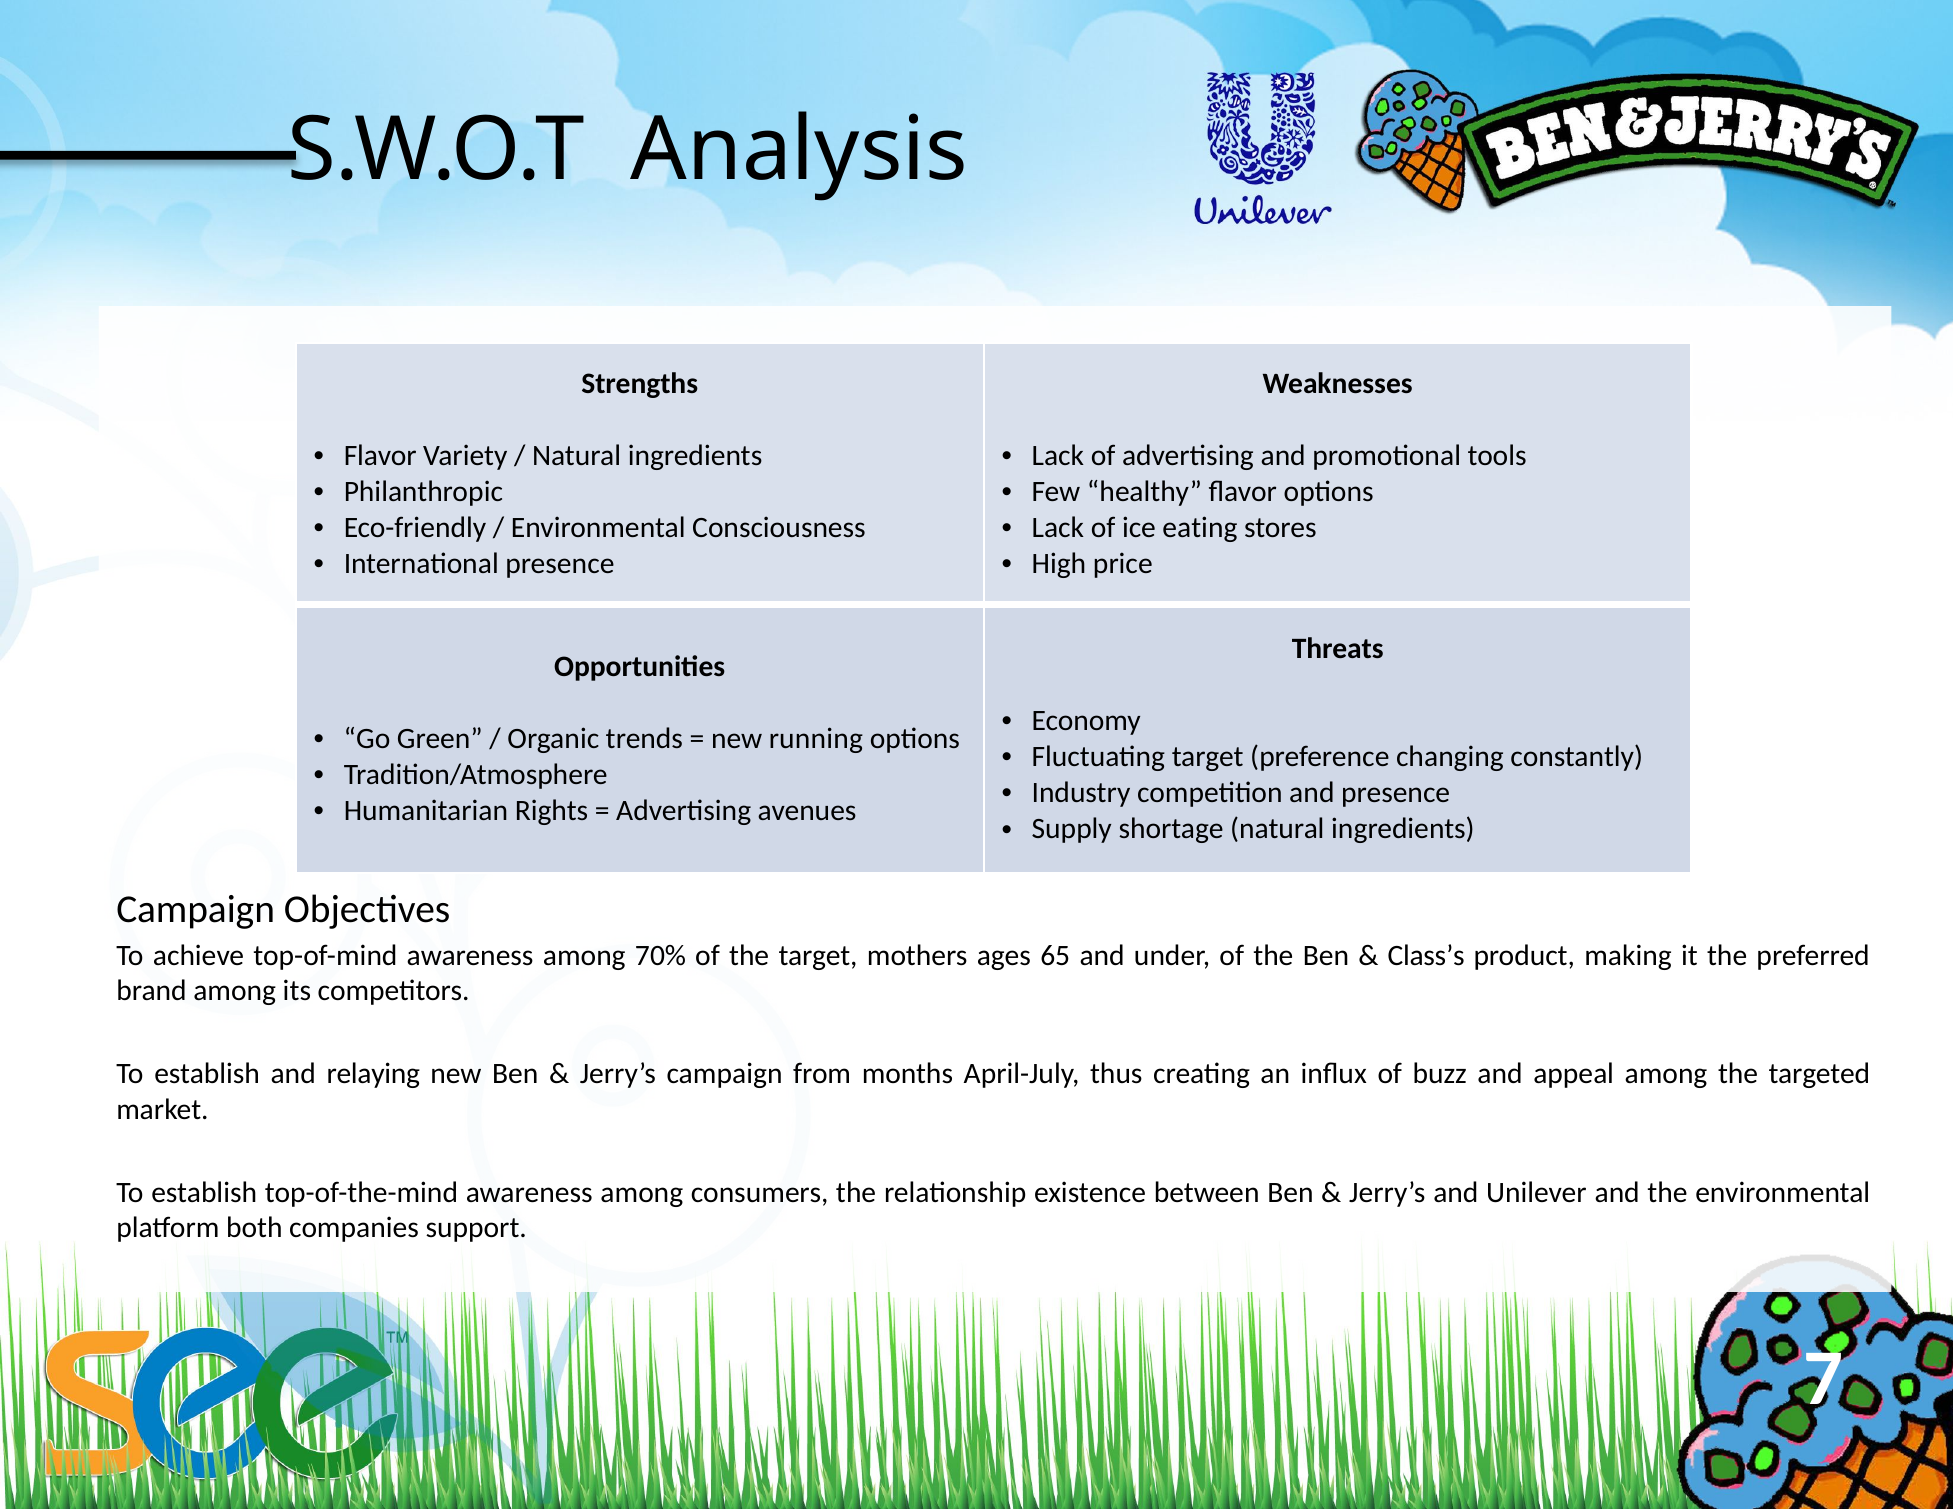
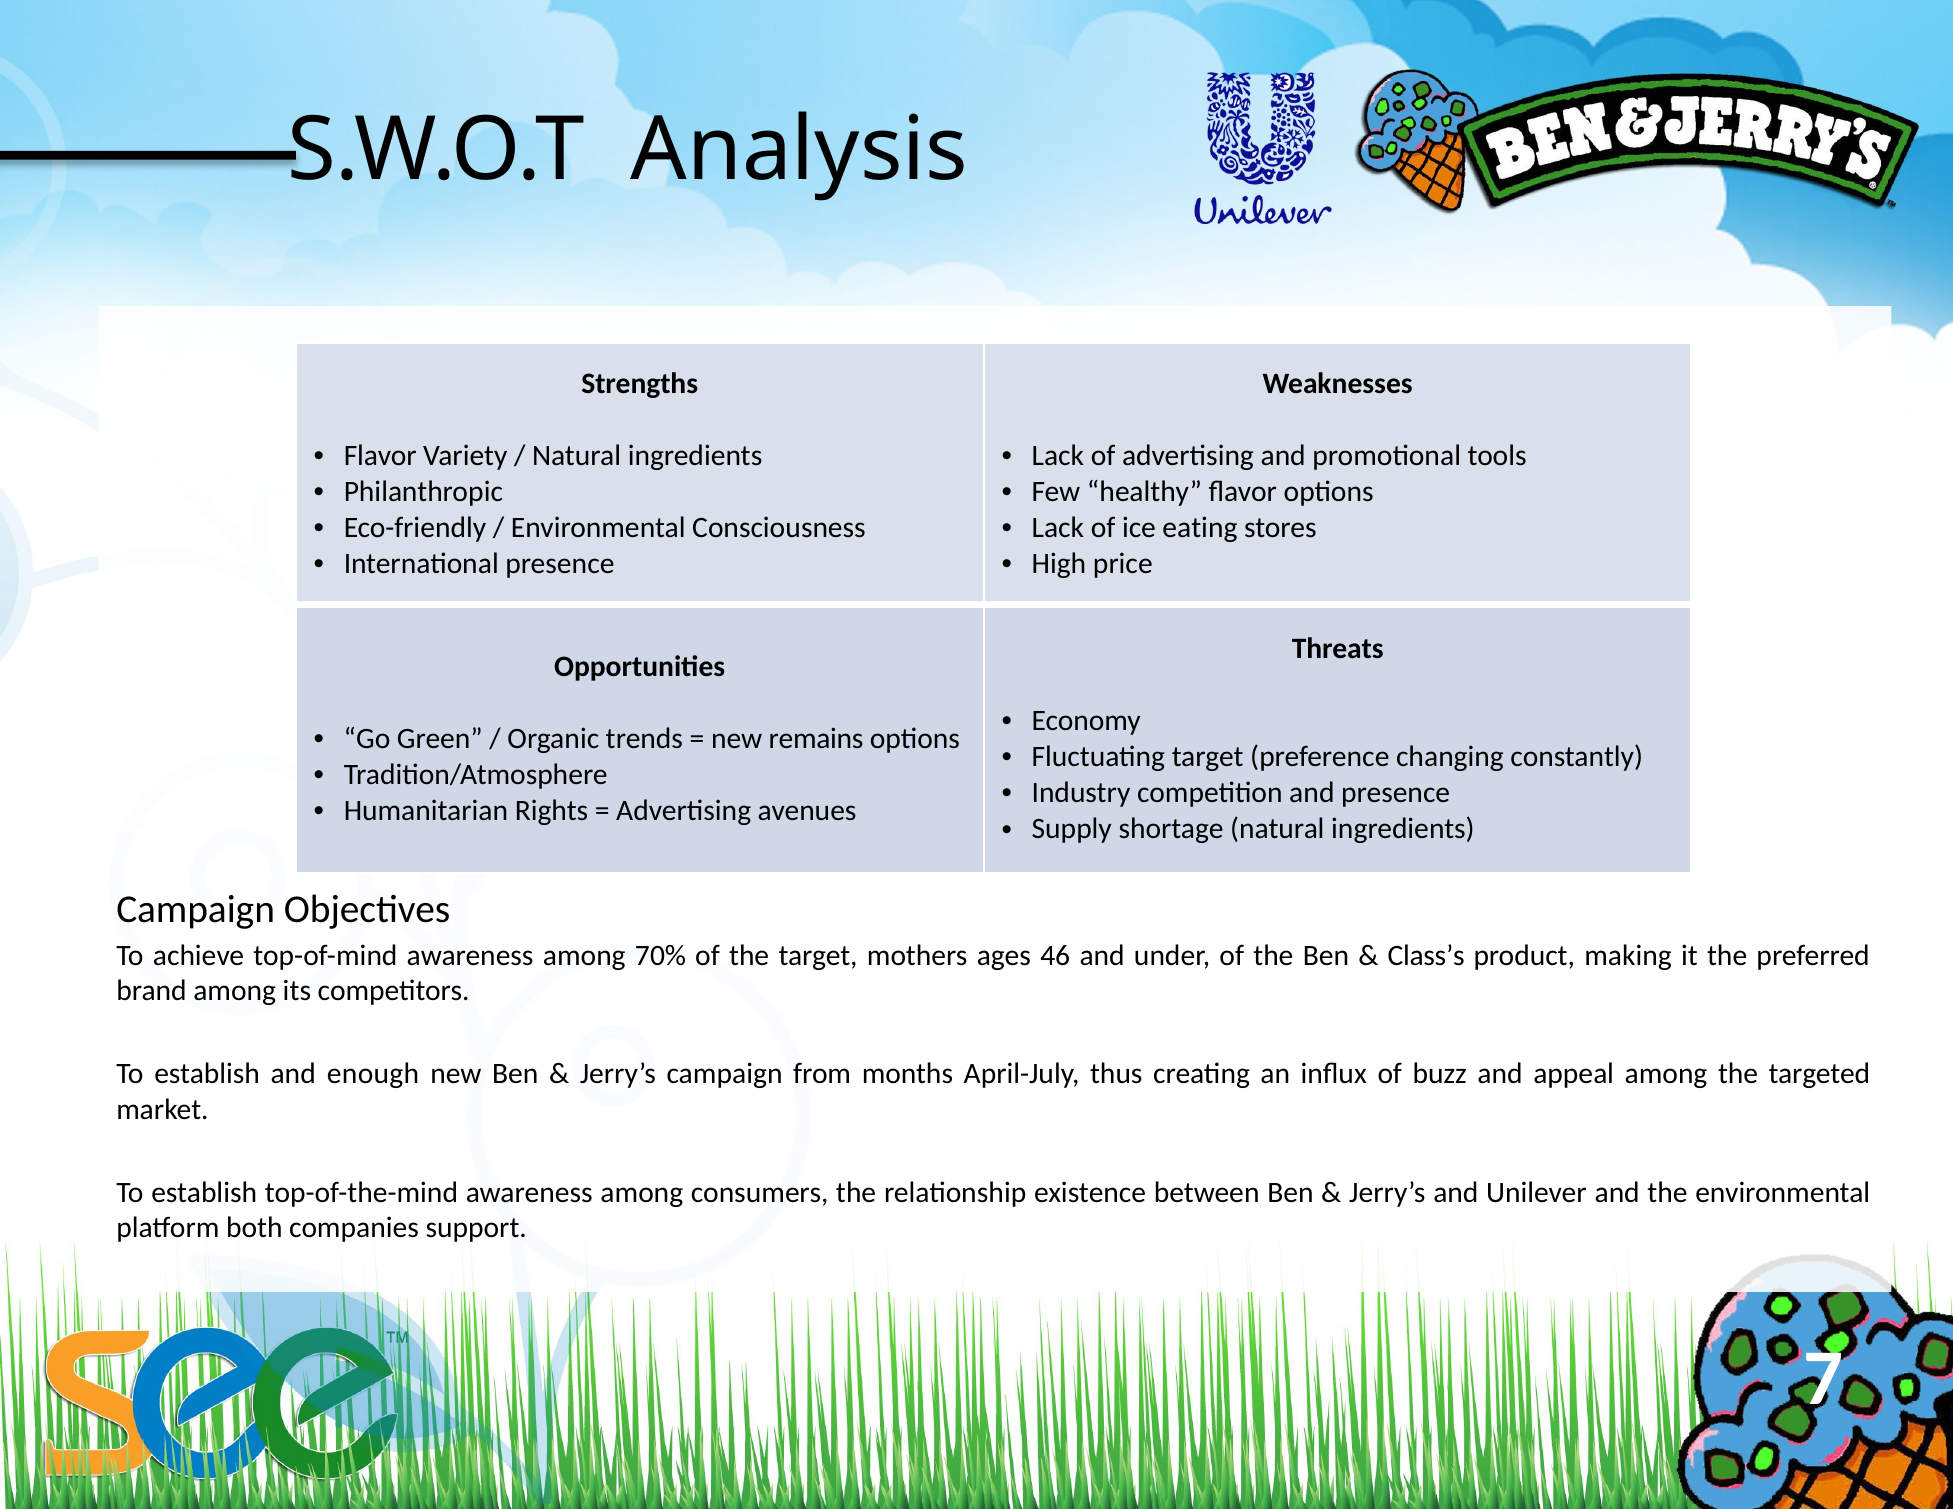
running: running -> remains (816, 739)
65: 65 -> 46 (1055, 956)
relaying: relaying -> enough (373, 1074)
